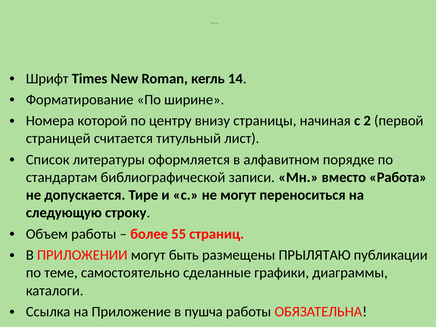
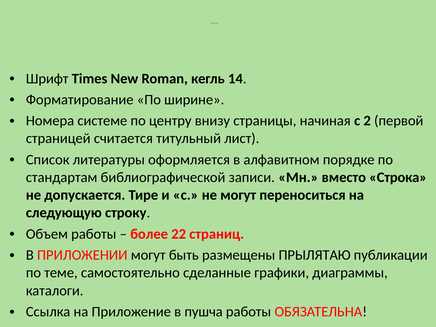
которой: которой -> системе (102, 121)
Работа: Работа -> Строка (398, 177)
55: 55 -> 22 (179, 234)
